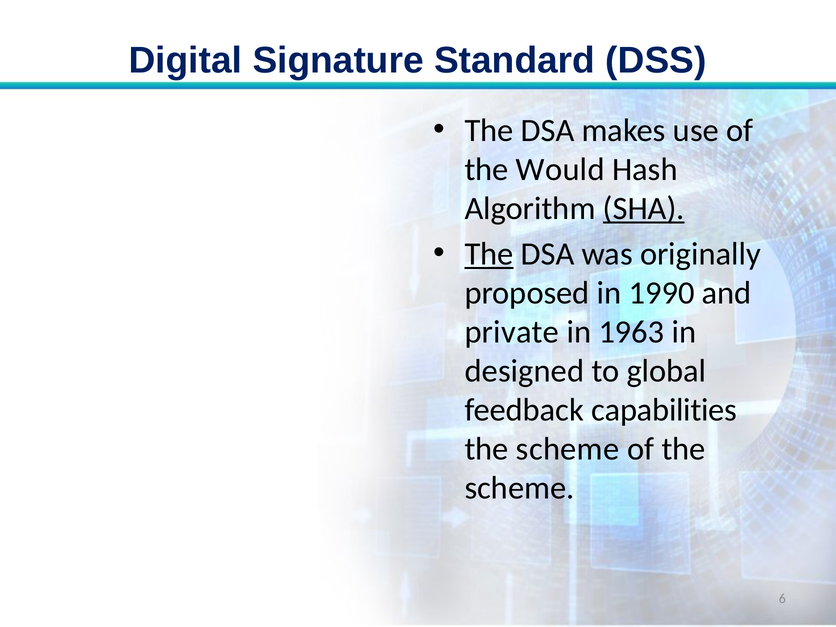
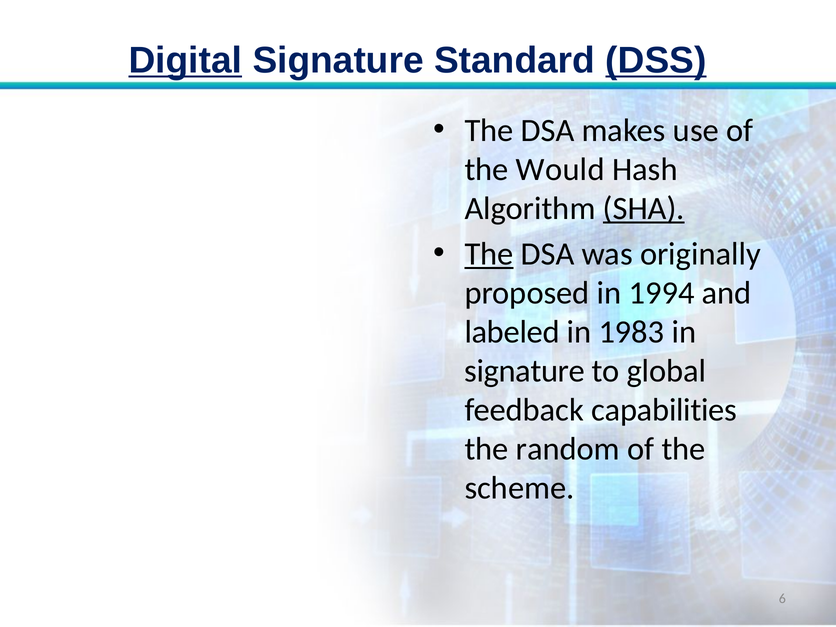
Digital underline: none -> present (185, 60)
DSS underline: none -> present (656, 60)
1990: 1990 -> 1994 (662, 293)
private: private -> labeled (512, 332)
1963: 1963 -> 1983 (631, 332)
designed: designed -> signature (525, 371)
scheme: scheme -> random (568, 449)
